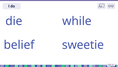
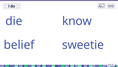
while: while -> know (77, 21)
